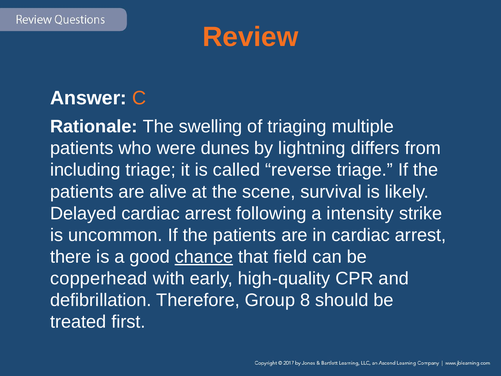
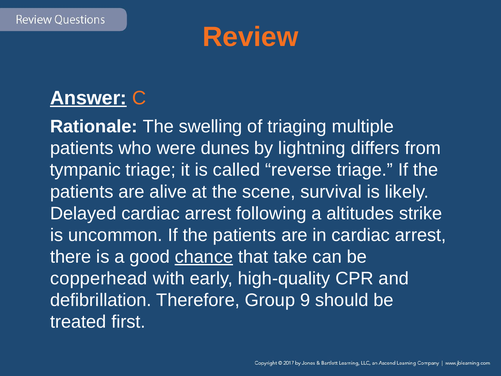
Answer underline: none -> present (88, 98)
including: including -> tympanic (85, 170)
intensity: intensity -> altitudes (360, 213)
field: field -> take (290, 257)
8: 8 -> 9 (305, 300)
